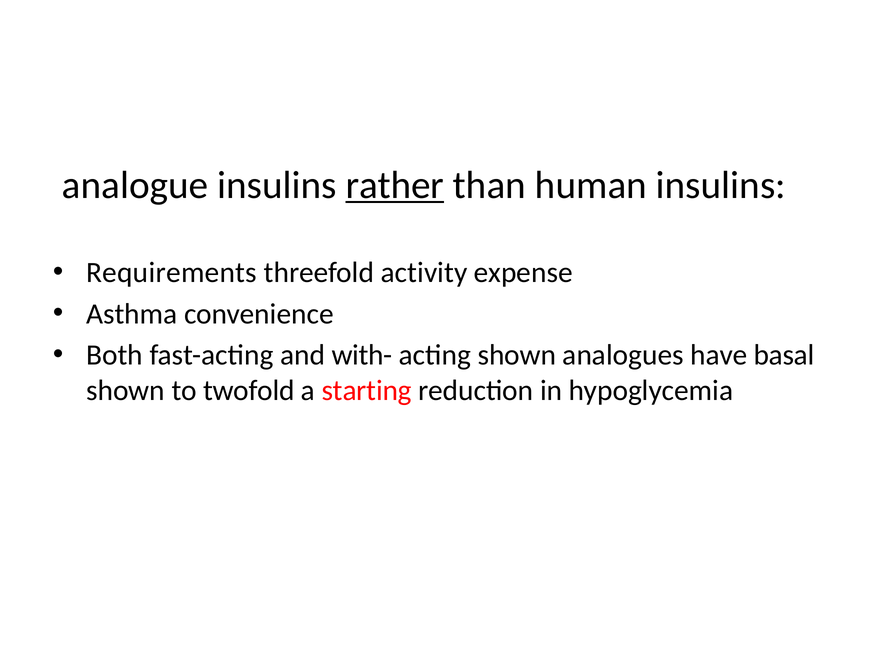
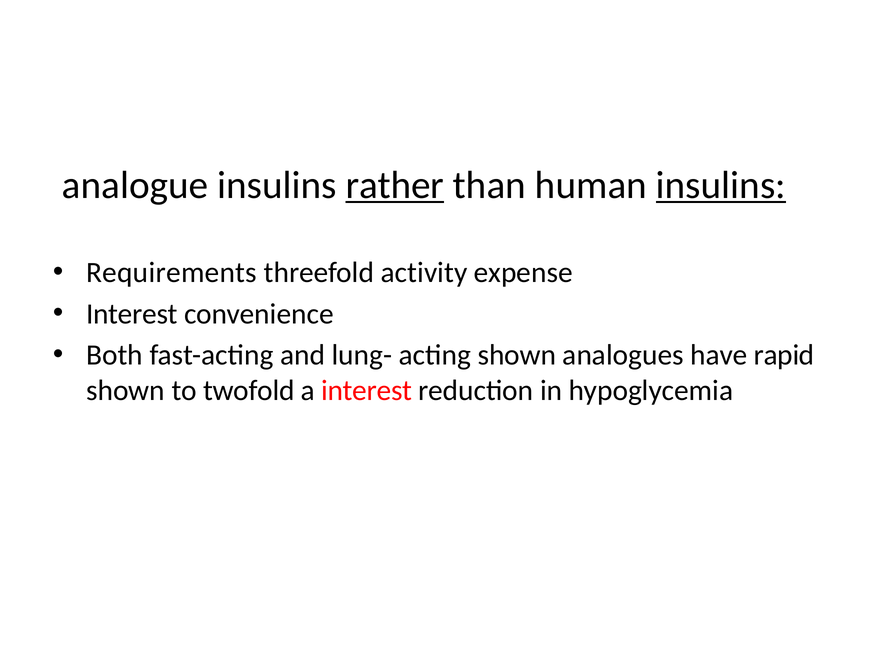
insulins underline: none -> present (721, 185)
Asthma: Asthma -> Interest (132, 314)
with-: with- -> lung- (362, 355)
basal: basal -> rapid (784, 355)
a starting: starting -> interest (367, 391)
